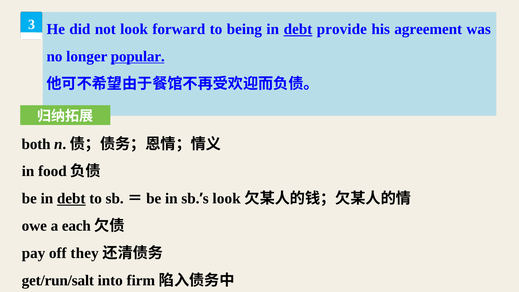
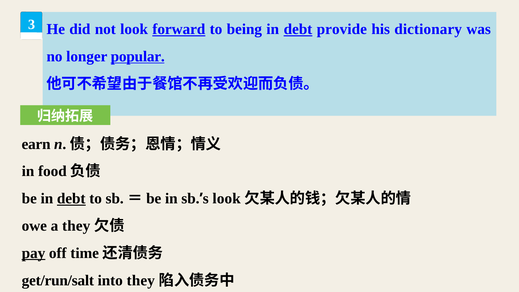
forward underline: none -> present (179, 29)
agreement: agreement -> dictionary (428, 29)
both: both -> earn (36, 144)
a each: each -> they (76, 226)
pay underline: none -> present (34, 253)
they: they -> time (85, 253)
into firm: firm -> they (141, 280)
